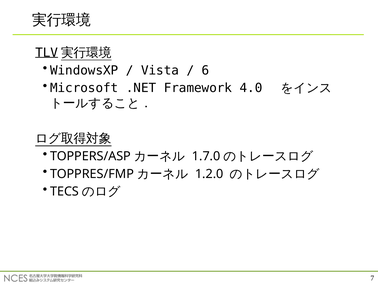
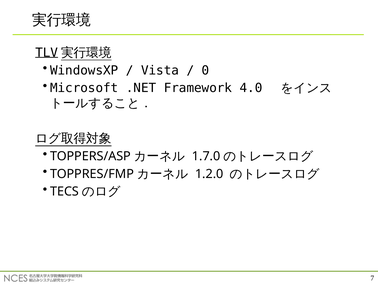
6: 6 -> 0 (206, 70)
